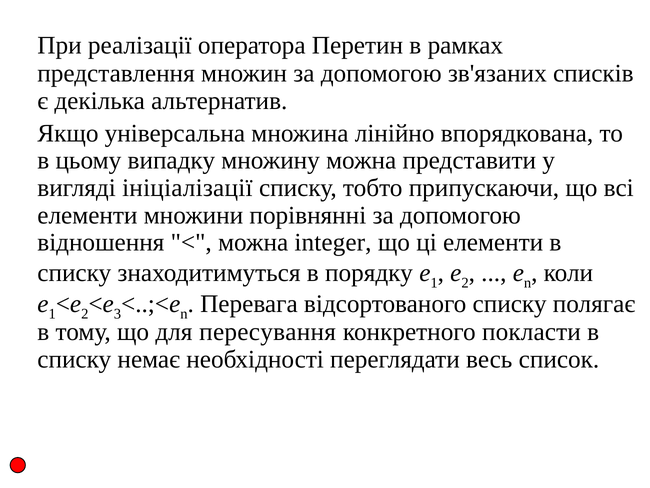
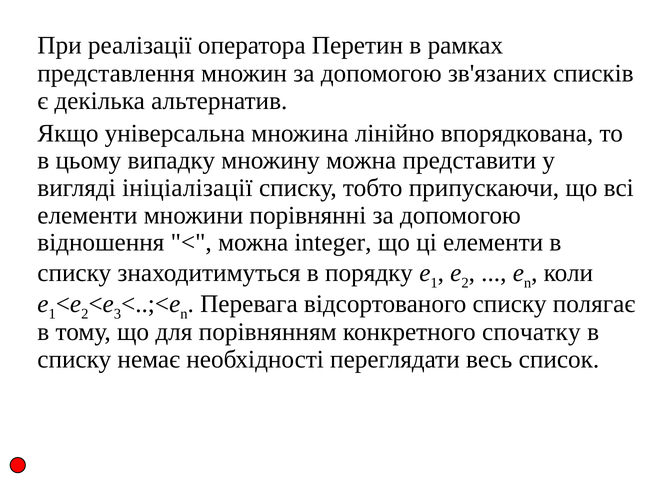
пересування: пересування -> порівнянням (268, 332)
покласти: покласти -> спочатку (531, 332)
